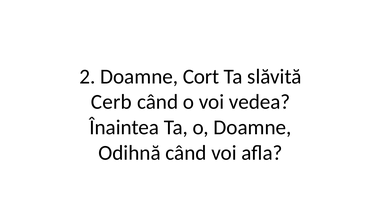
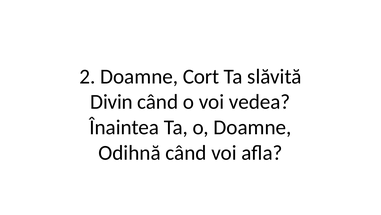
Cerb: Cerb -> Divin (112, 102)
